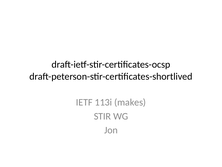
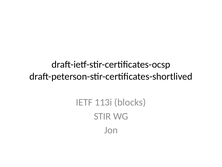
makes: makes -> blocks (130, 102)
